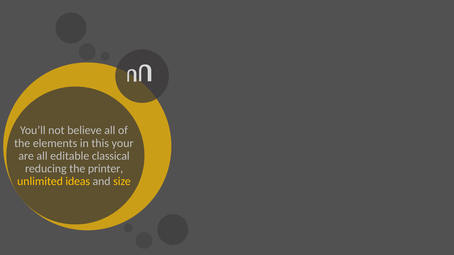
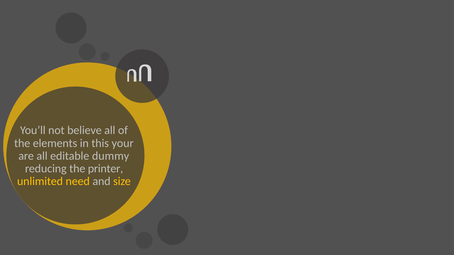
classical: classical -> dummy (111, 156)
ideas: ideas -> need (78, 182)
